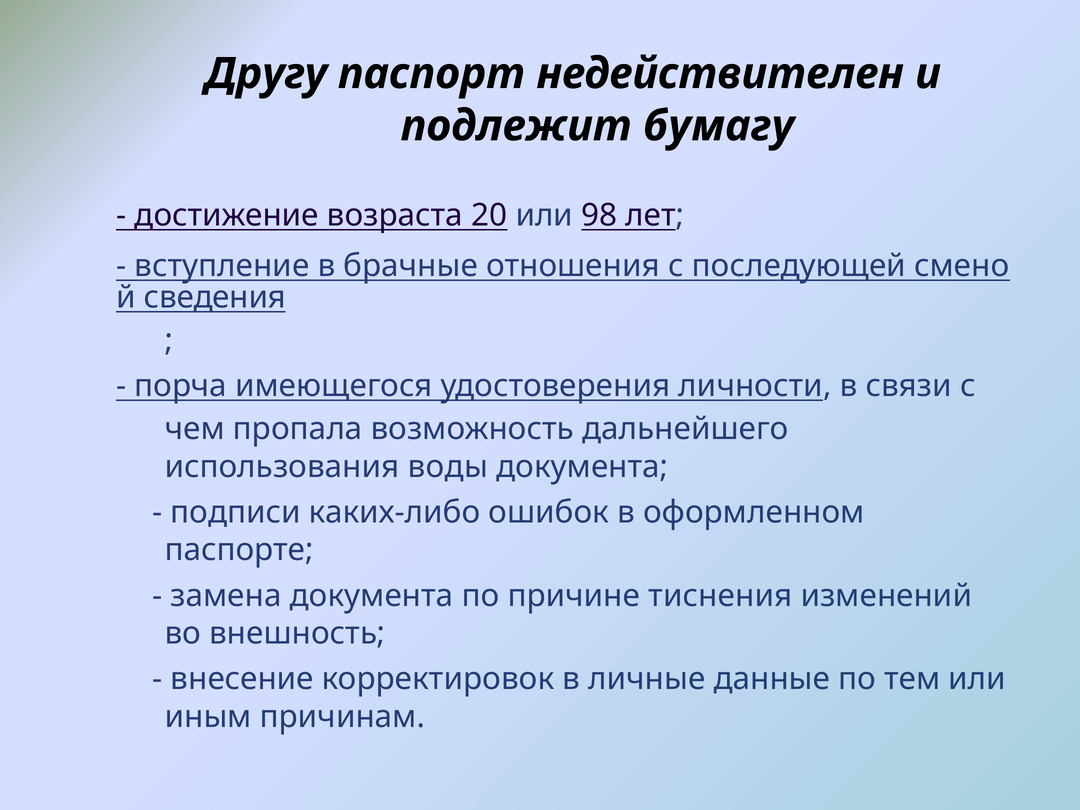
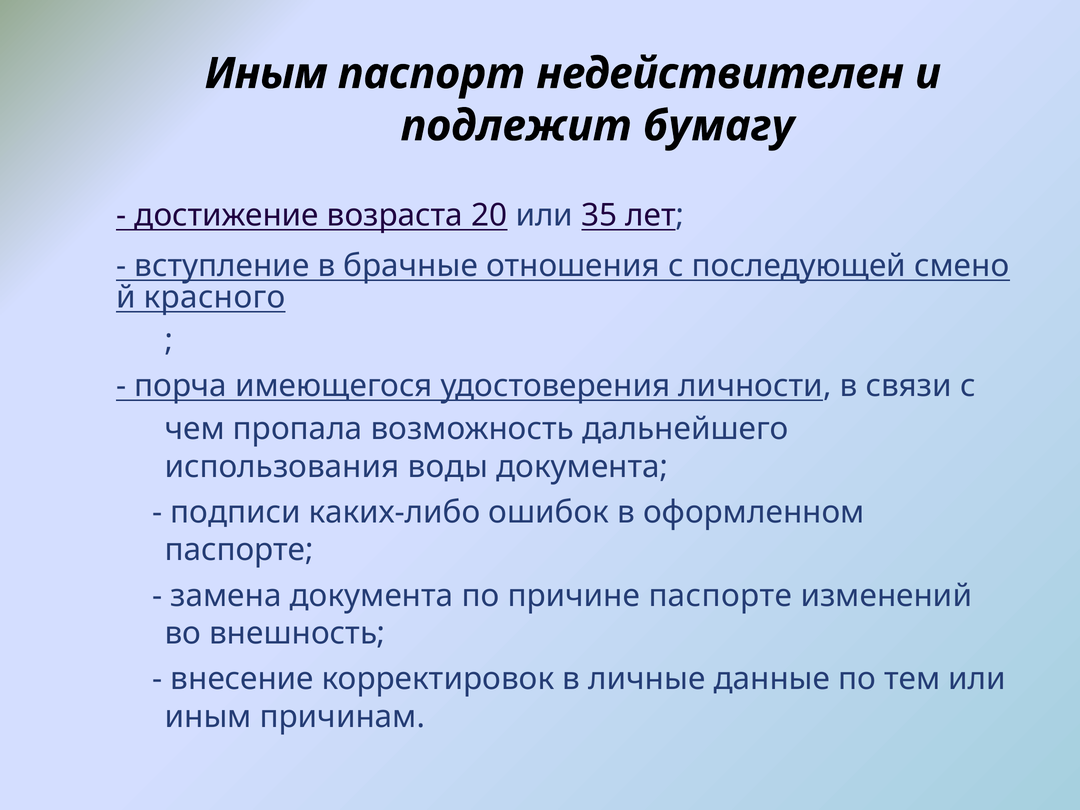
Другу: Другу -> Иным (266, 74)
98: 98 -> 35 (599, 215)
сведения: сведения -> красного (215, 298)
причине тиснения: тиснения -> паспорте (720, 596)
